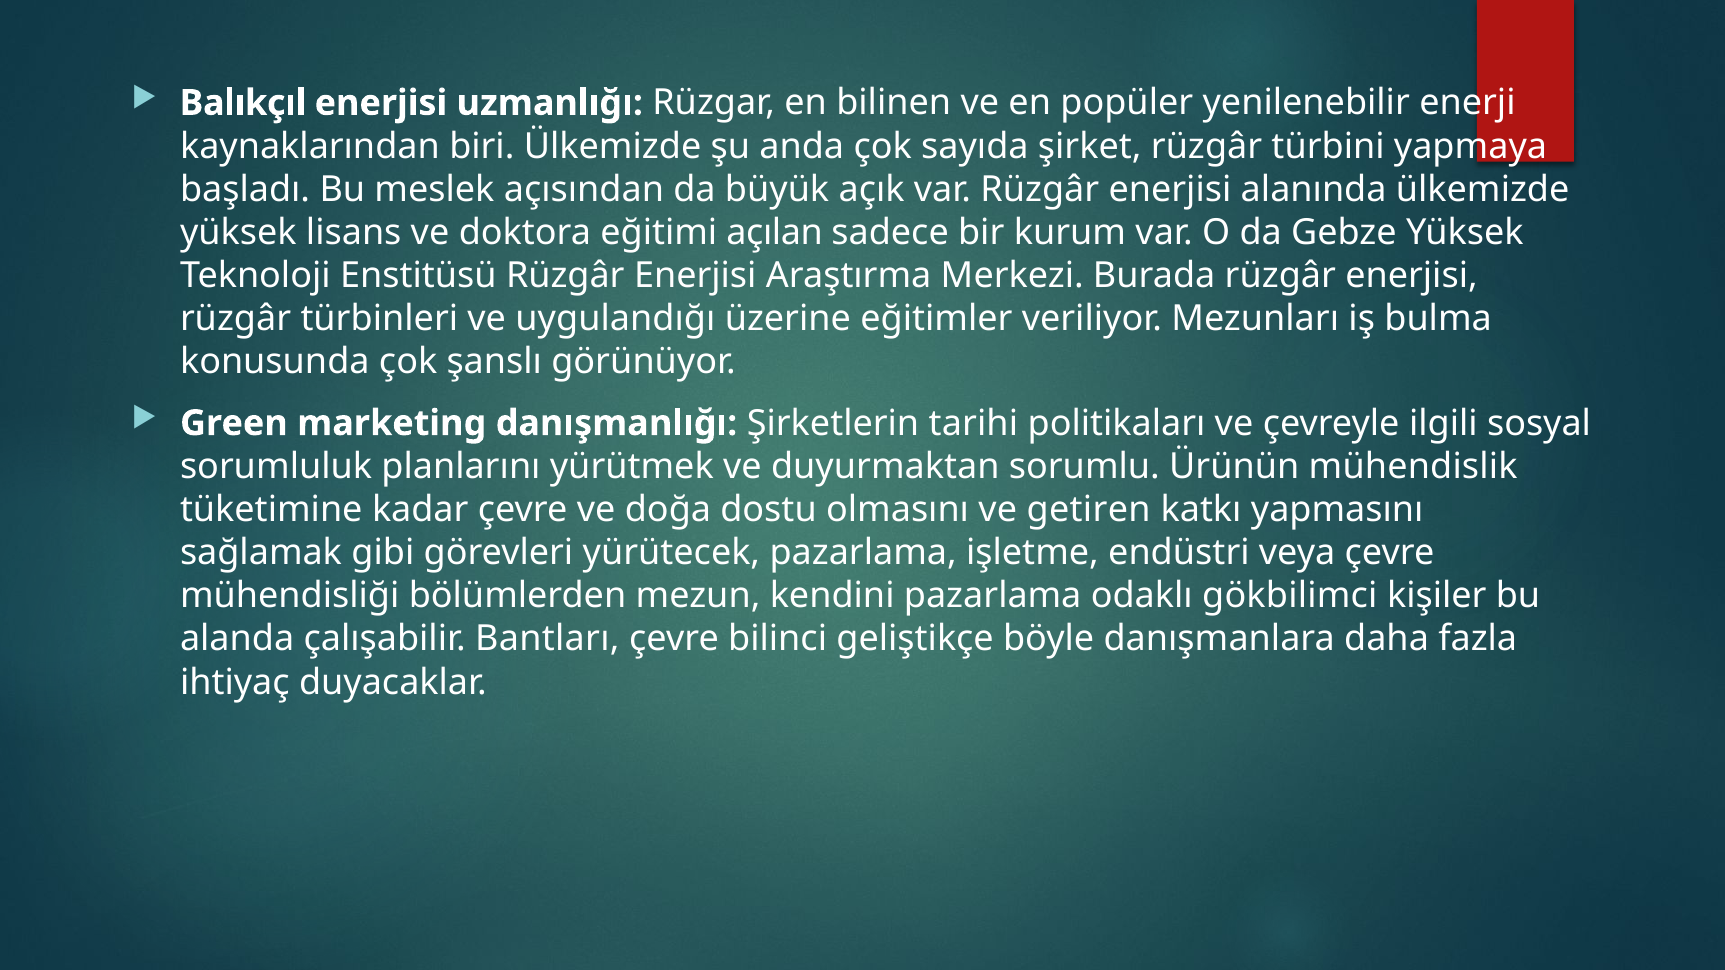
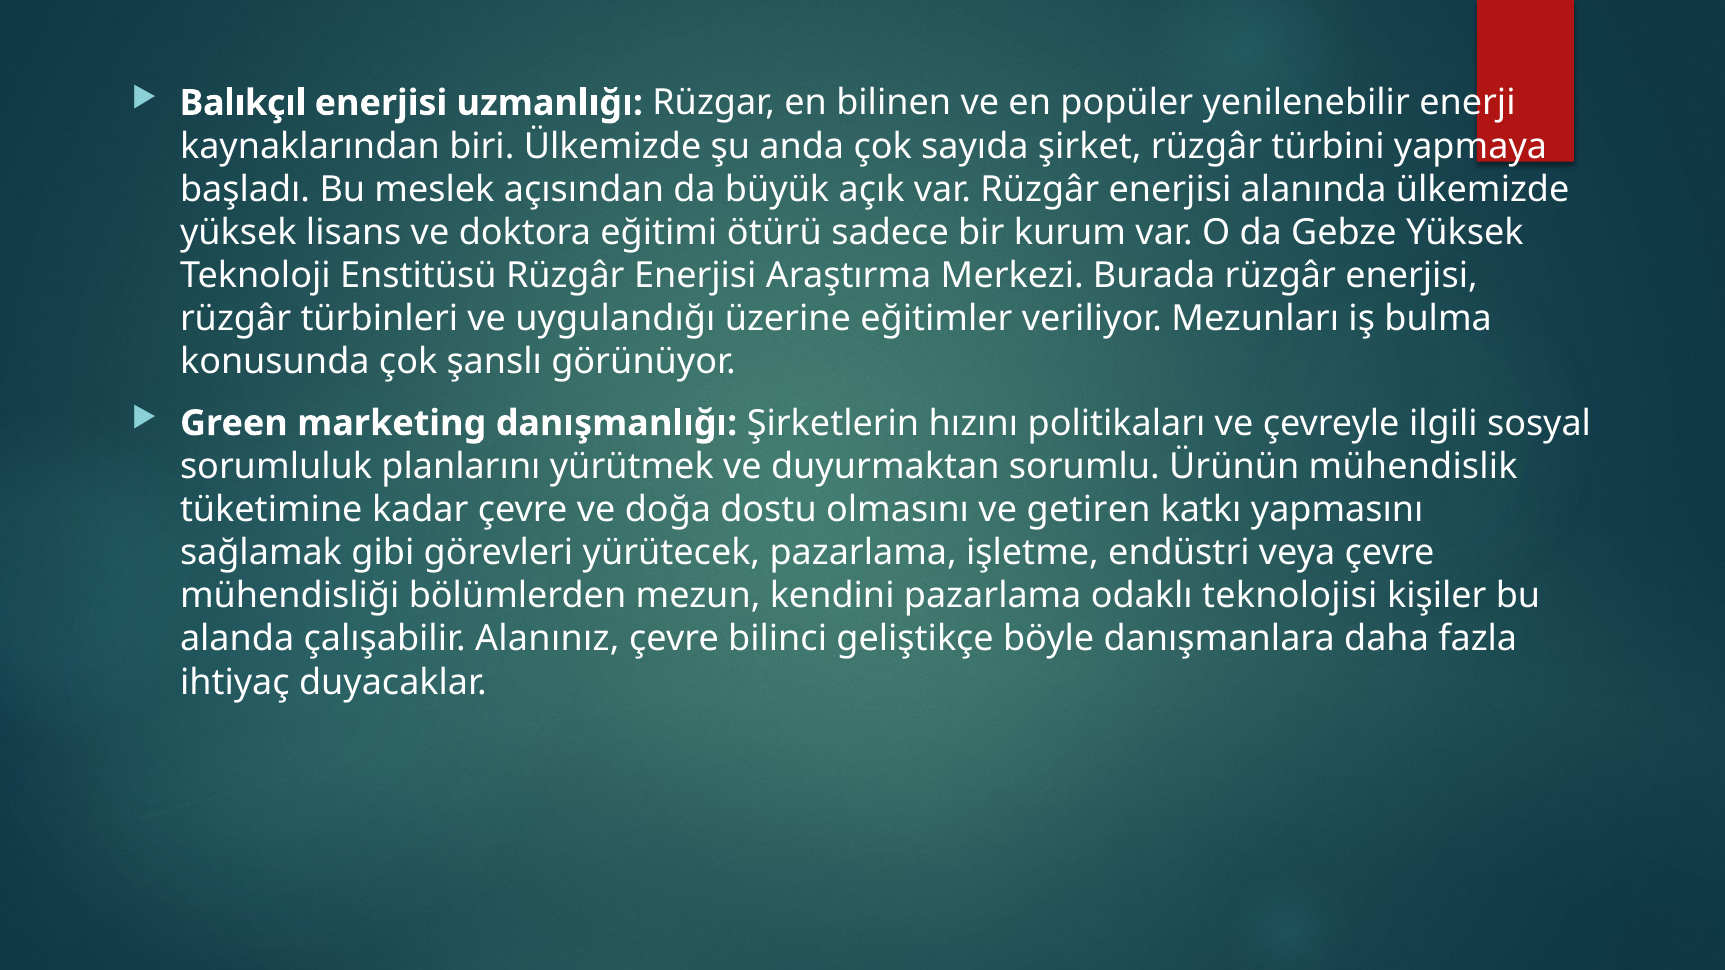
açılan: açılan -> ötürü (774, 233)
tarihi: tarihi -> hızını (973, 423)
gökbilimci: gökbilimci -> teknolojisi (1290, 596)
Bantları: Bantları -> Alanınız (547, 639)
